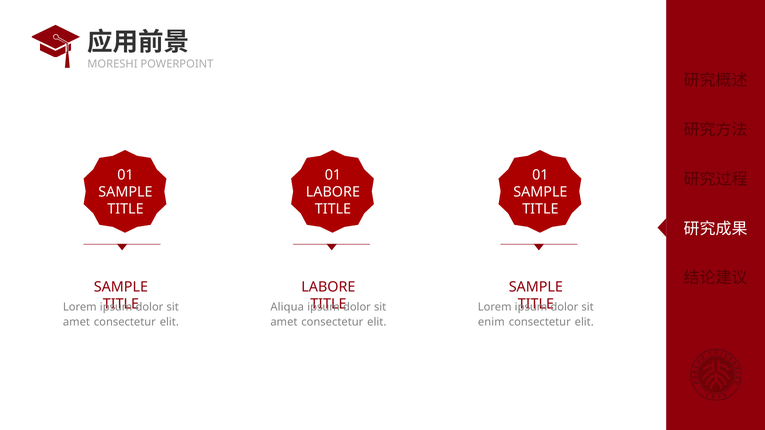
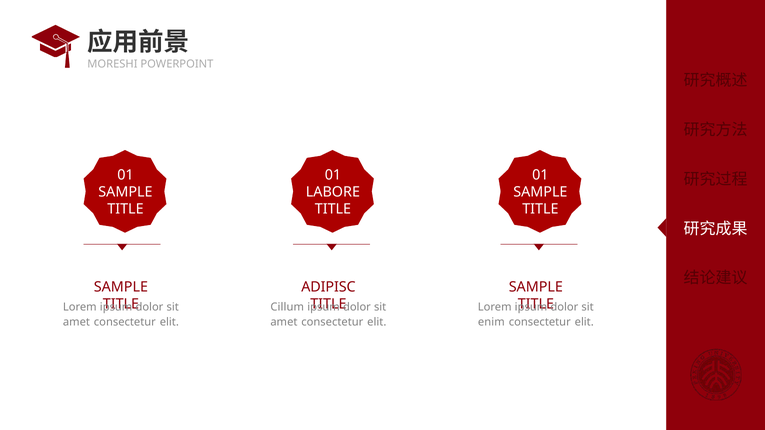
LABORE: LABORE -> ADIPISC (328, 287)
Aliqua: Aliqua -> Cillum (287, 307)
